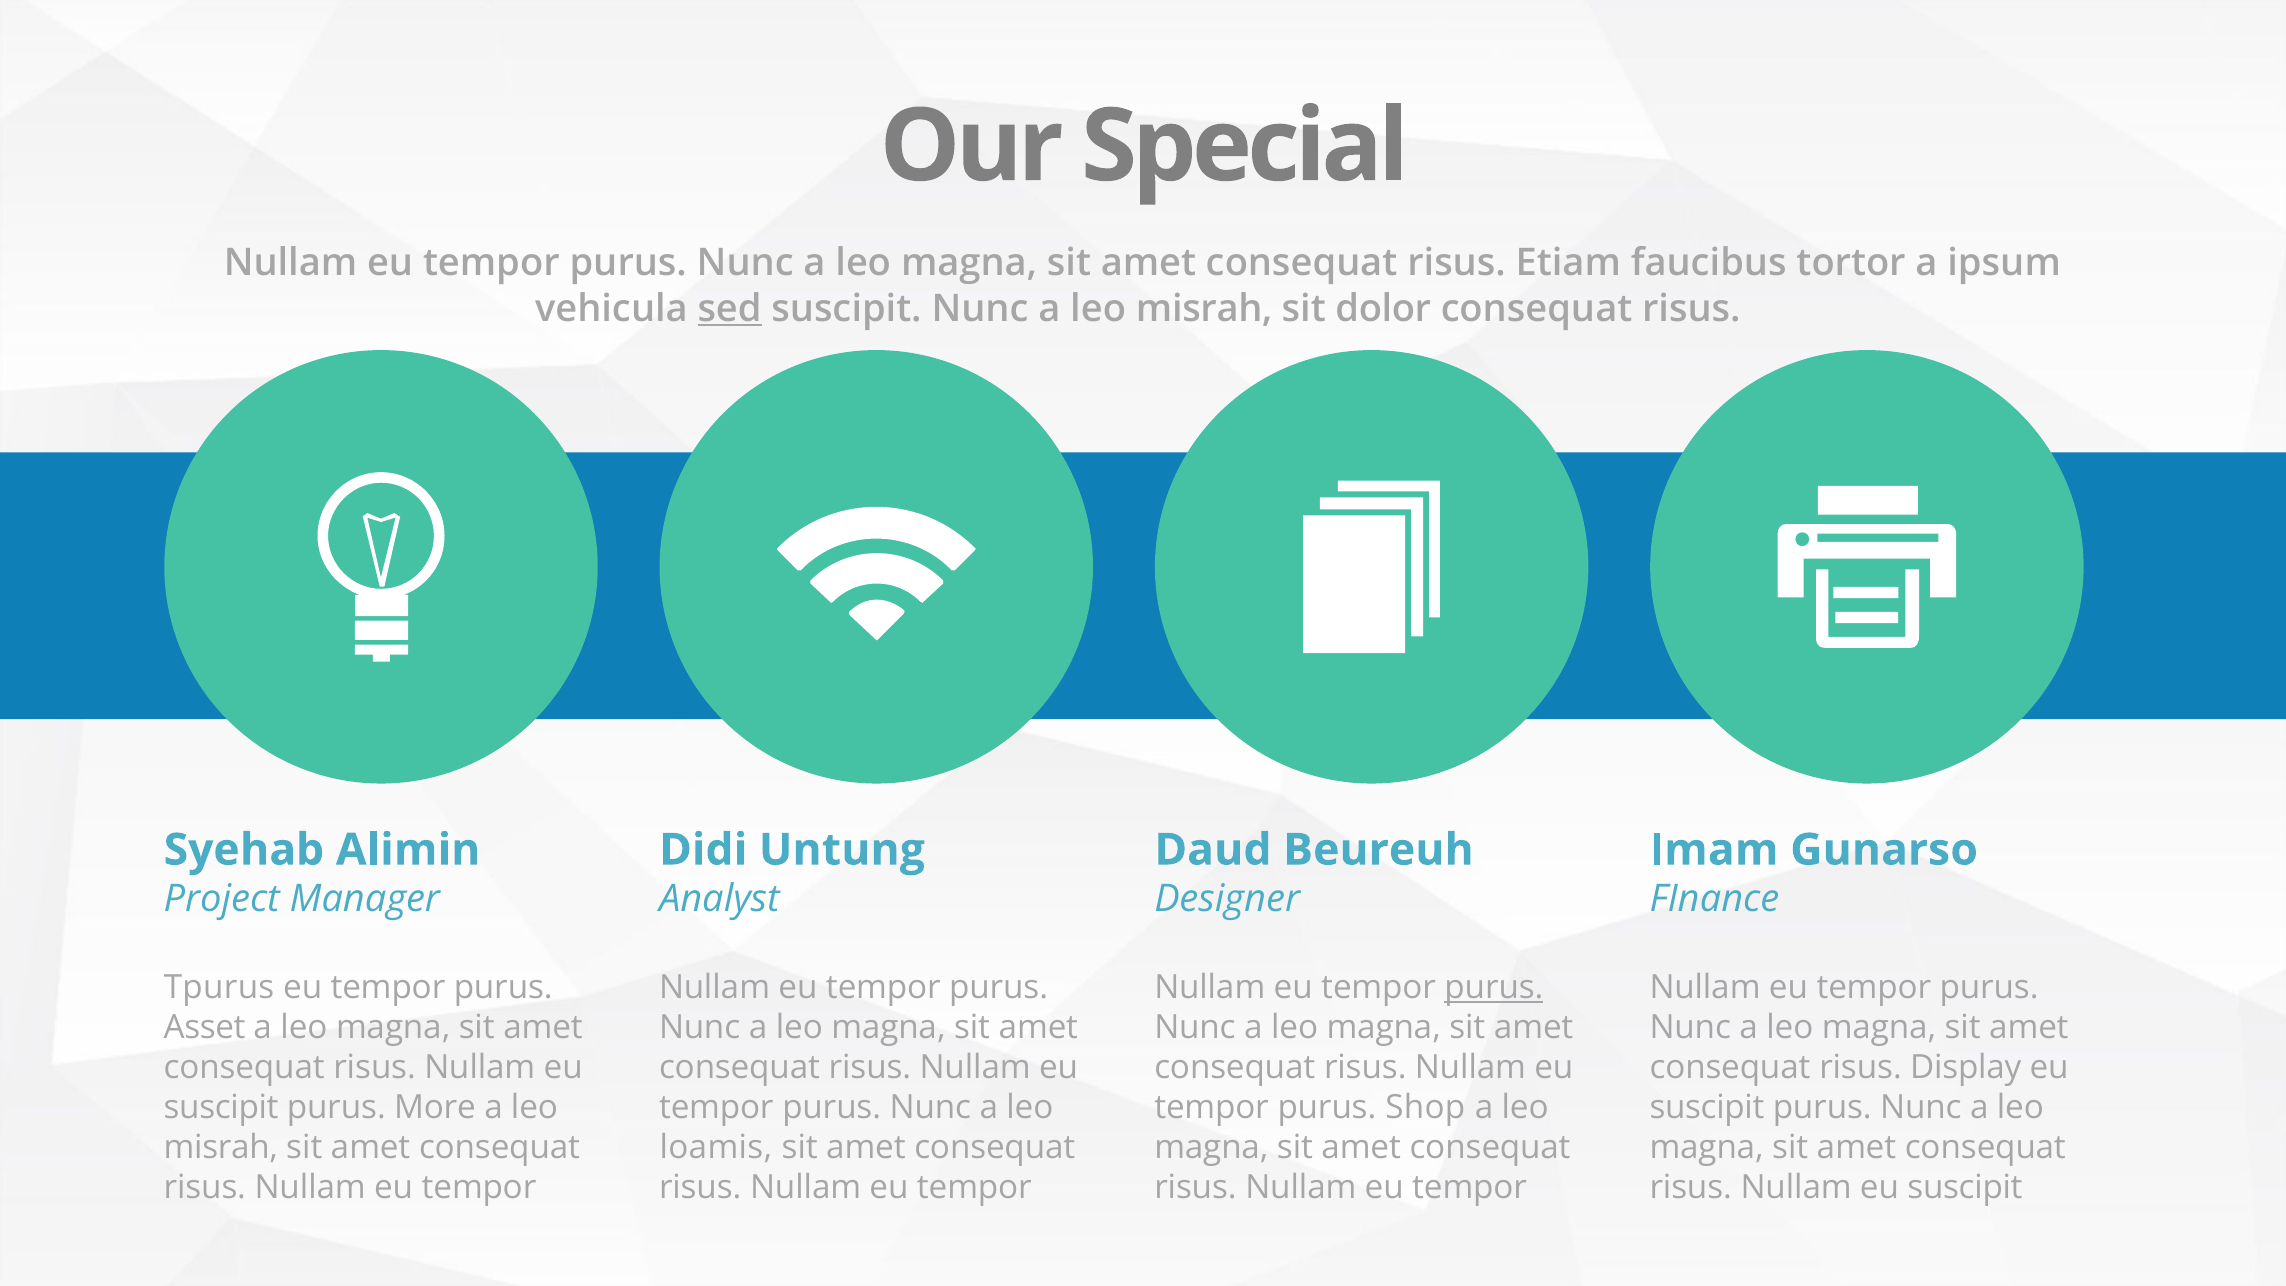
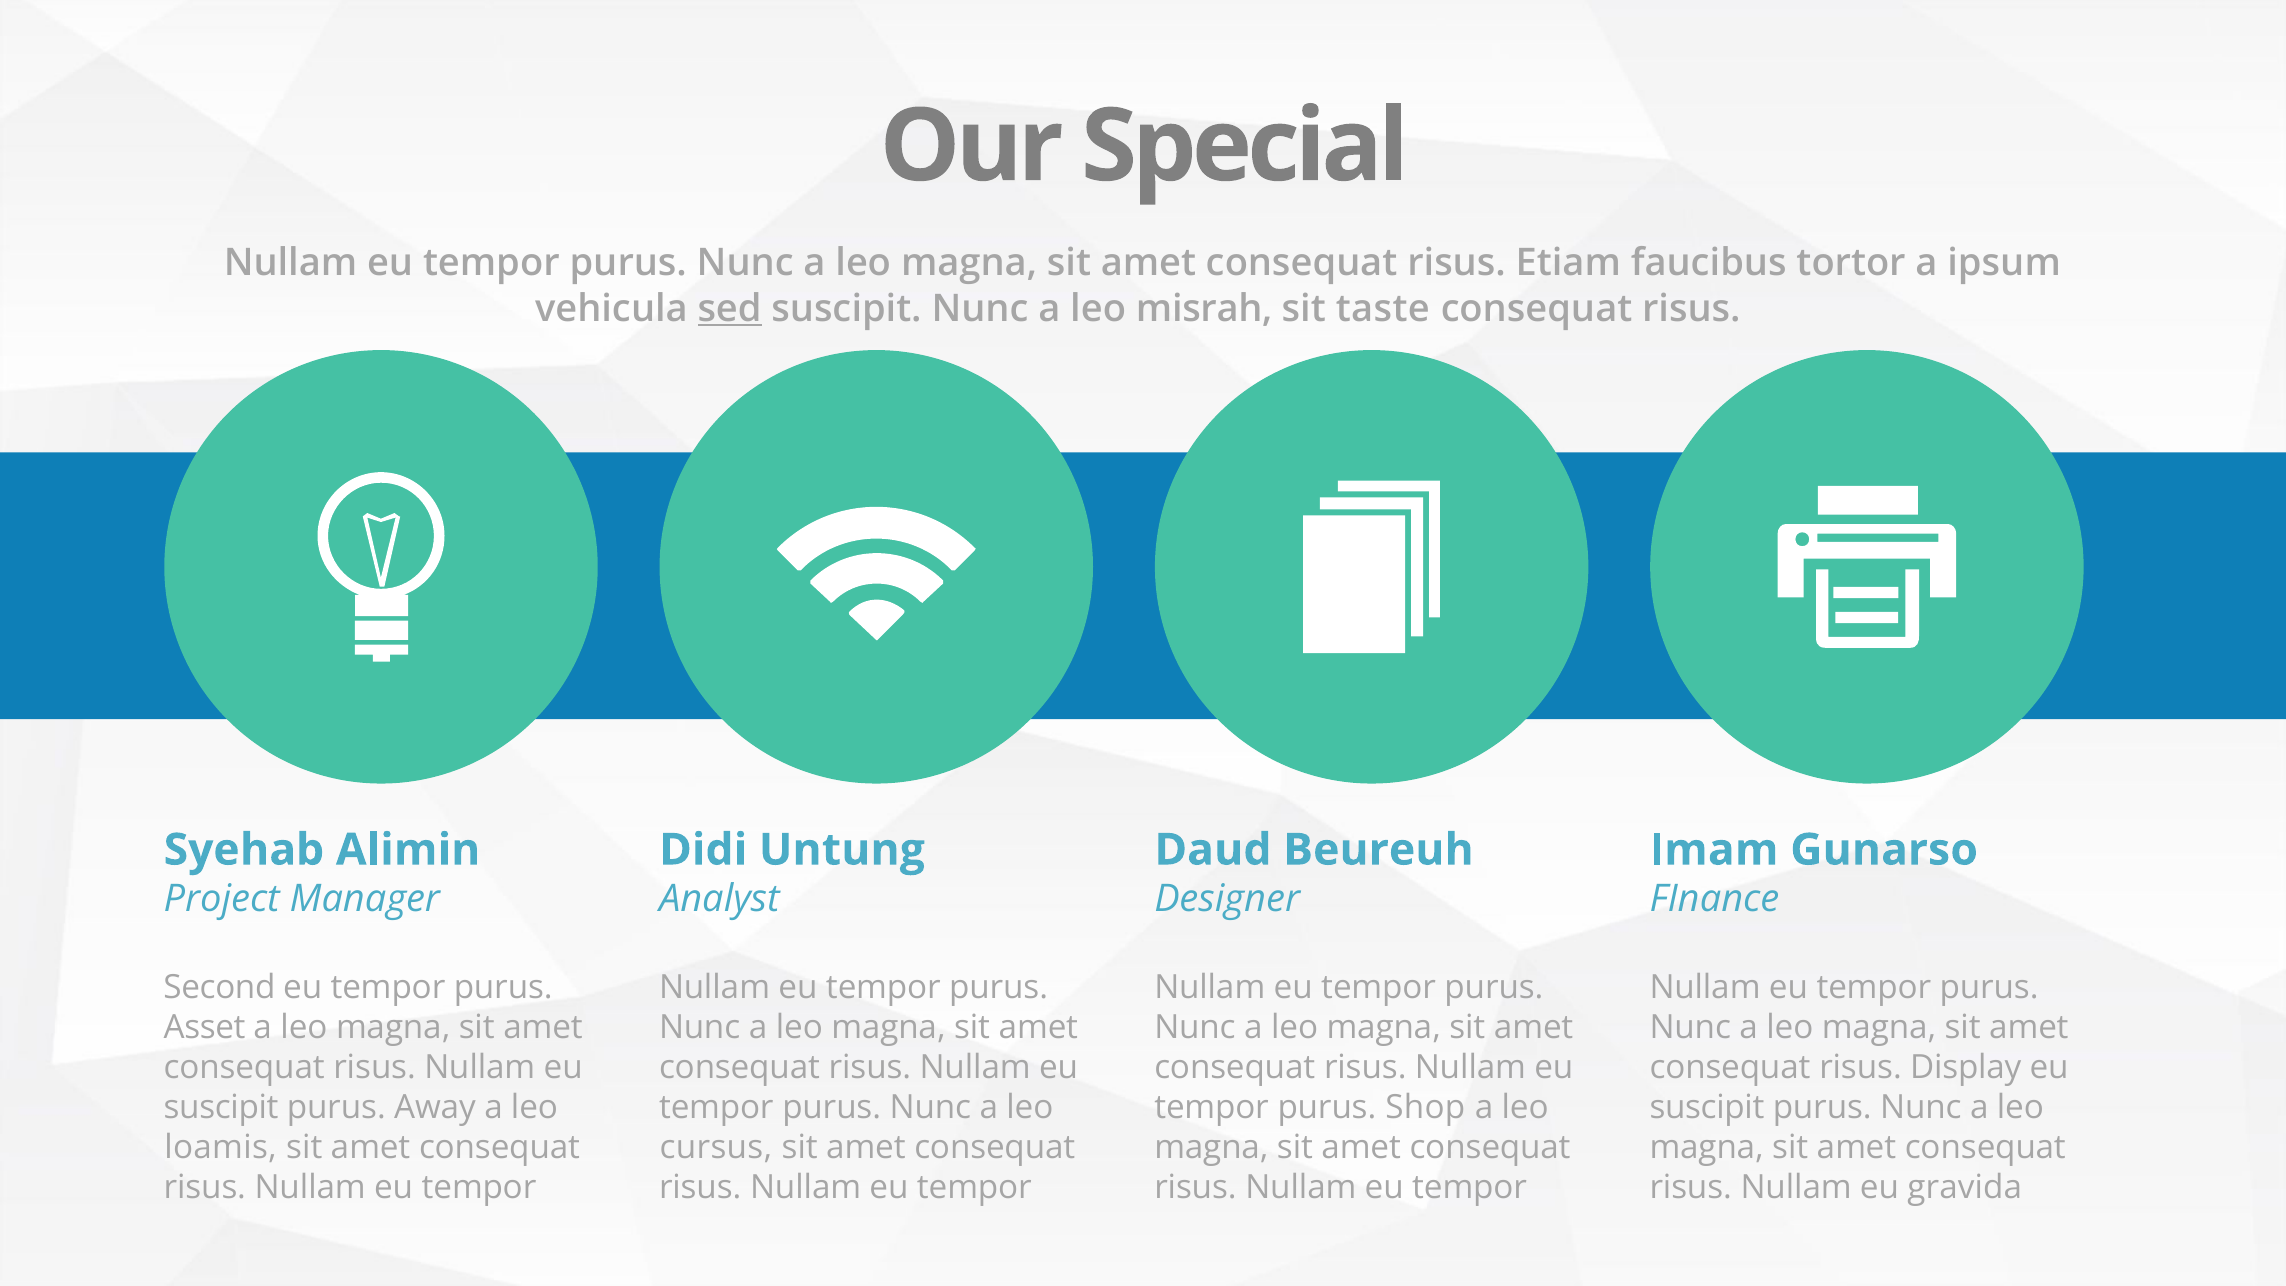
dolor: dolor -> taste (1383, 309)
Tpurus: Tpurus -> Second (219, 987)
purus underline: present -> none (1494, 987)
More: More -> Away (435, 1107)
misrah: misrah -> loamis (221, 1147)
loamis: loamis -> cursus (716, 1147)
suscipit: suscipit -> gravida (1965, 1187)
